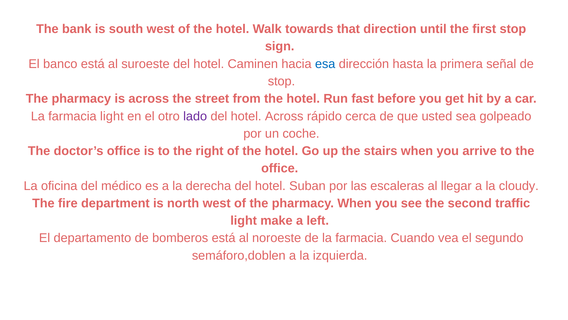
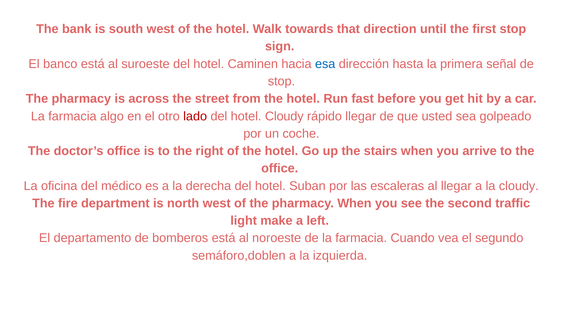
farmacia light: light -> algo (112, 116)
lado colour: purple -> red (195, 116)
hotel Across: Across -> Cloudy (284, 116)
rápido cerca: cerca -> llegar (361, 116)
